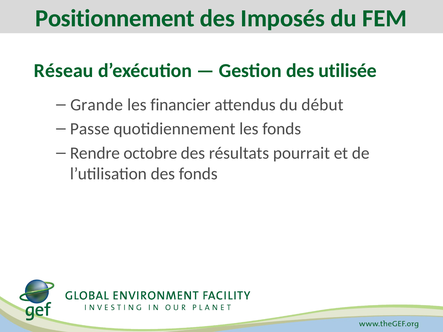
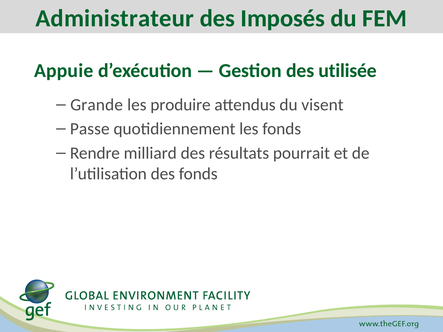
Positionnement: Positionnement -> Administrateur (115, 18)
Réseau: Réseau -> Appuie (64, 71)
financier: financier -> produire (180, 105)
début: début -> visent (322, 105)
octobre: octobre -> milliard (150, 153)
